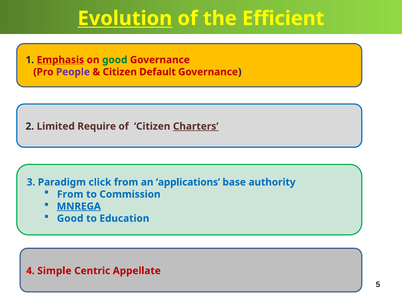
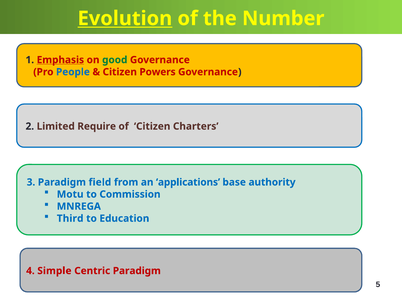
Efficient: Efficient -> Number (283, 18)
People colour: purple -> blue (73, 72)
Default: Default -> Powers (158, 72)
Charters underline: present -> none (196, 126)
click: click -> field (100, 182)
From: From -> Motu (70, 194)
MNREGA underline: present -> none (79, 206)
Good: Good -> Third (70, 218)
Centric Appellate: Appellate -> Paradigm (137, 270)
